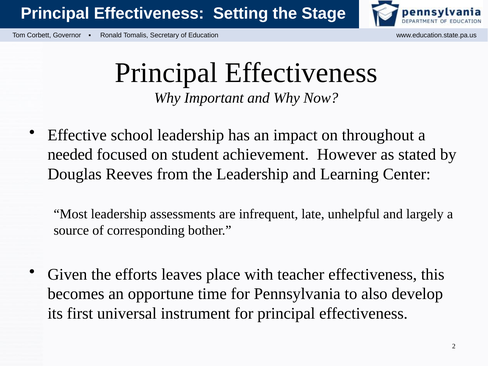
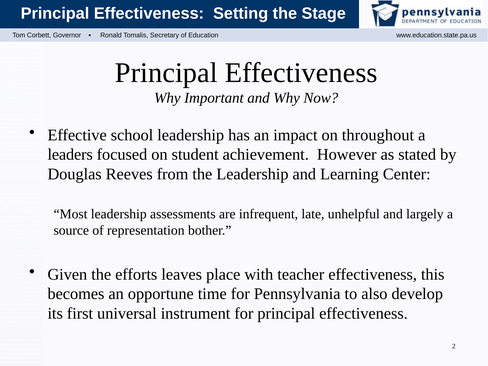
needed: needed -> leaders (70, 155)
corresponding: corresponding -> representation (146, 230)
